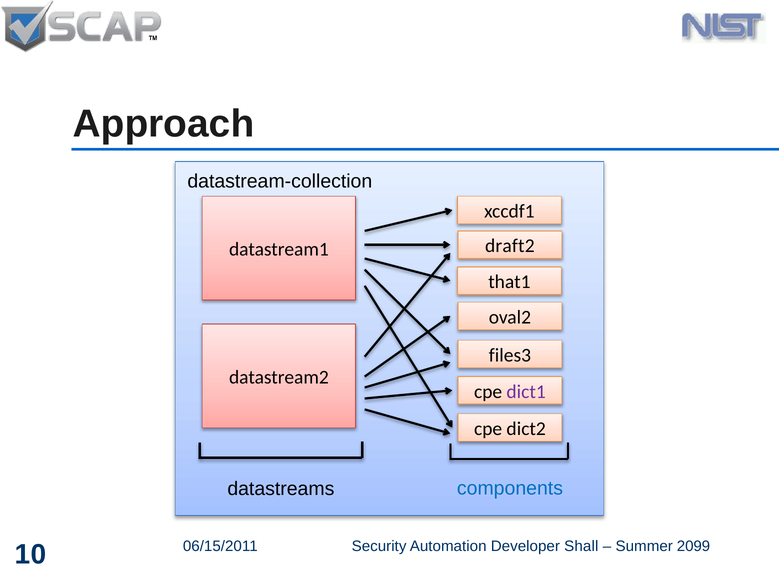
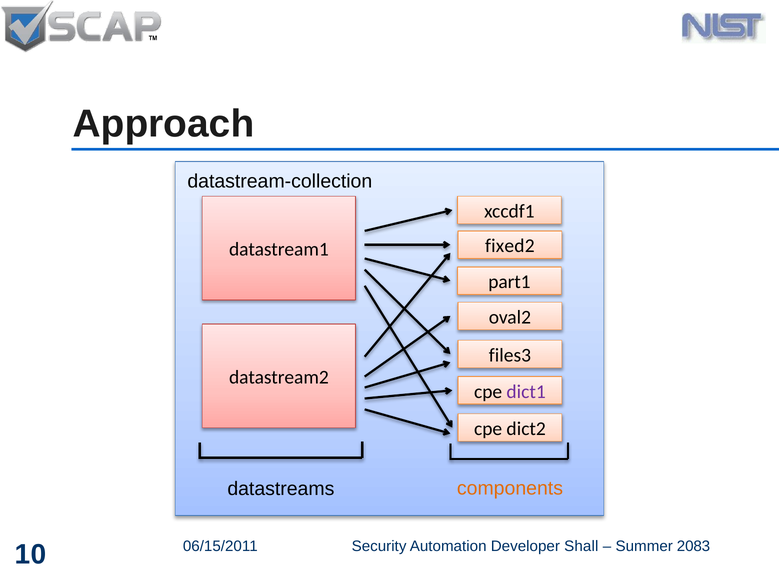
draft2: draft2 -> fixed2 (510, 246)
that1: that1 -> part1 (509, 282)
components colour: blue -> orange (510, 488)
2099: 2099 -> 2083 (693, 546)
